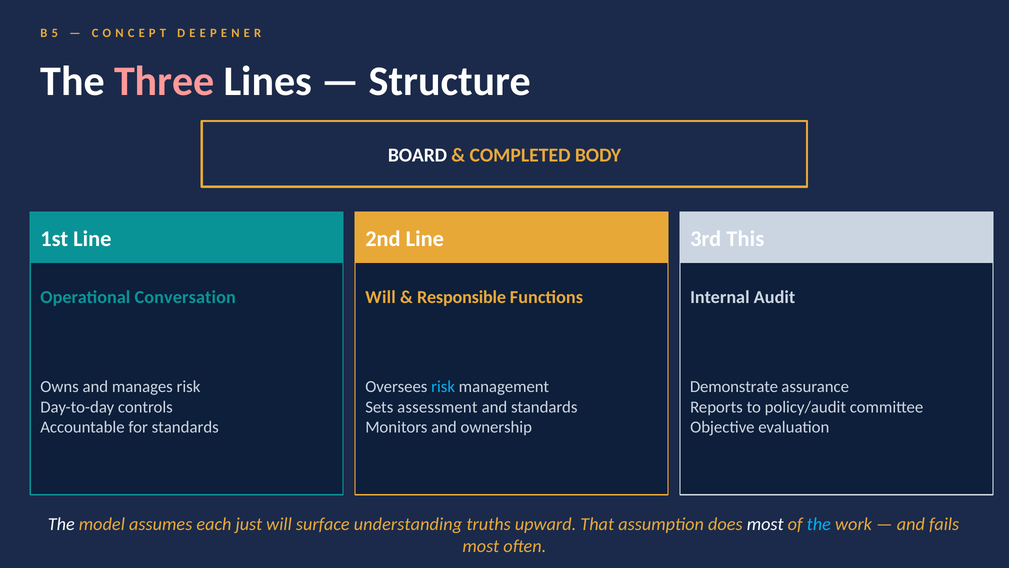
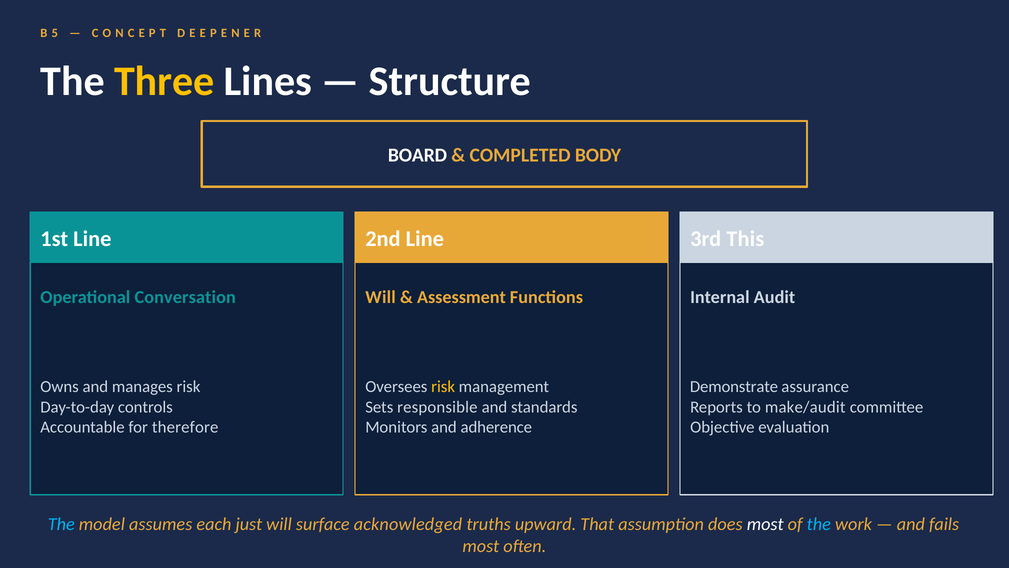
Three colour: pink -> yellow (164, 81)
Responsible: Responsible -> Assessment (461, 297)
risk colour: light blue -> yellow (443, 387)
assessment: assessment -> responsible (437, 407)
policy/audit: policy/audit -> make/audit (805, 407)
for standards: standards -> therefore (185, 427)
ownership: ownership -> adherence (496, 427)
The colour: white -> light blue (61, 524)
understanding: understanding -> acknowledged (408, 524)
